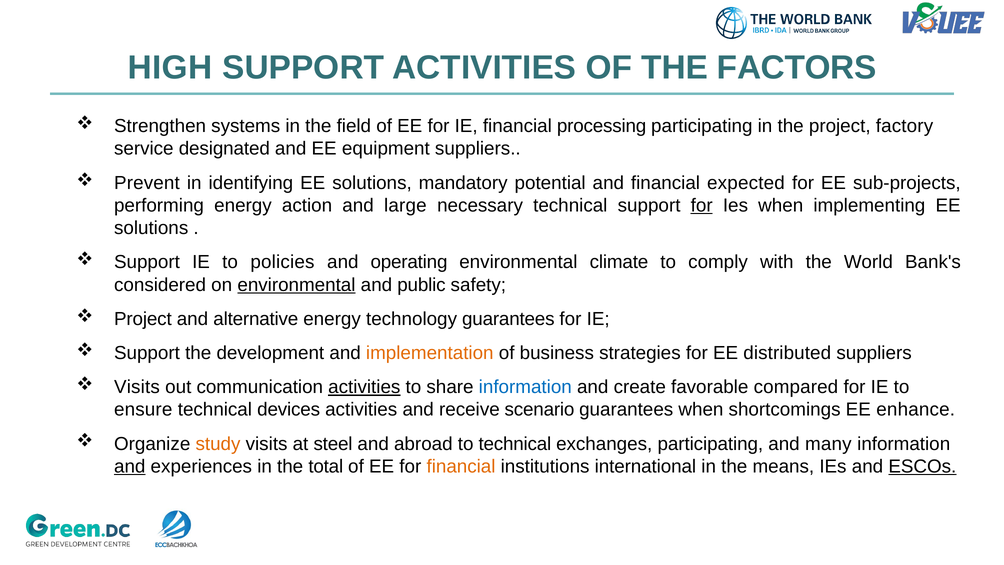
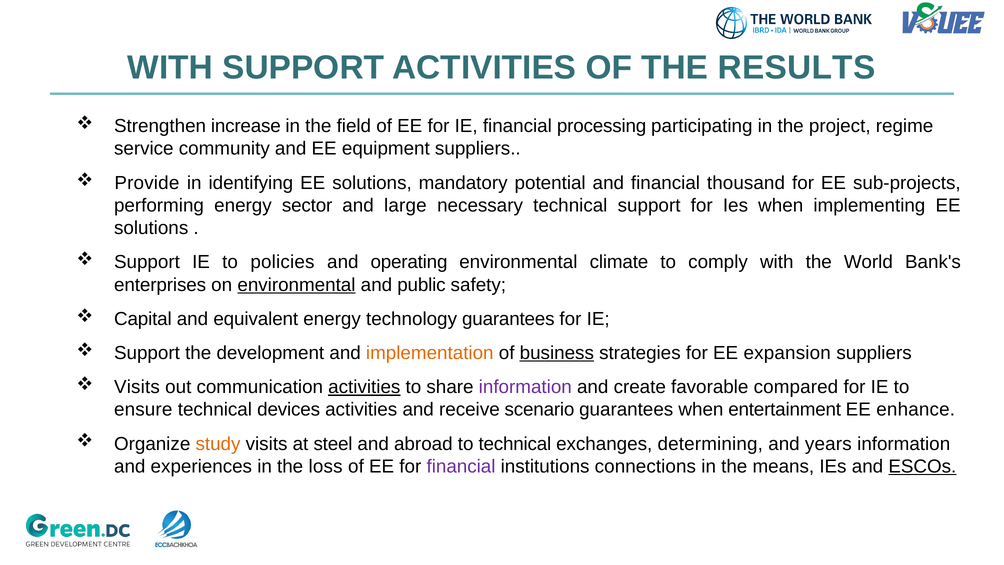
HIGH: HIGH -> WITH (170, 68)
FACTORS: FACTORS -> RESULTS (796, 68)
systems: systems -> increase (246, 126)
factory: factory -> regime (905, 126)
designated: designated -> community (224, 149)
Prevent: Prevent -> Provide (147, 183)
expected: expected -> thousand (746, 183)
action: action -> sector (307, 205)
for underline: present -> none (702, 205)
considered: considered -> enterprises (160, 285)
Project: Project -> Capital (143, 319)
alternative: alternative -> equivalent (256, 319)
business underline: none -> present (557, 353)
distributed: distributed -> expansion (787, 353)
information colour: blue -> purple (525, 387)
shortcomings: shortcomings -> entertainment (785, 410)
exchanges participating: participating -> determining (710, 444)
many: many -> years (828, 444)
and underline: present -> none (130, 466)
total: total -> loss (326, 466)
financial colour: orange -> purple (461, 466)
international: international -> connections (645, 466)
